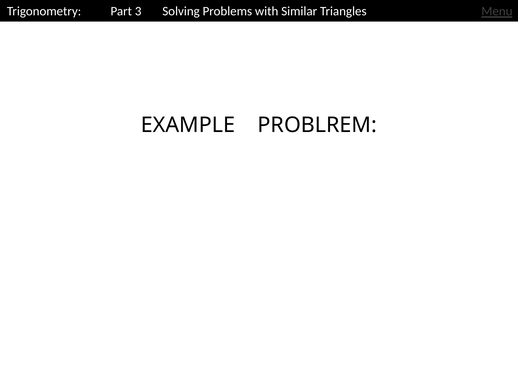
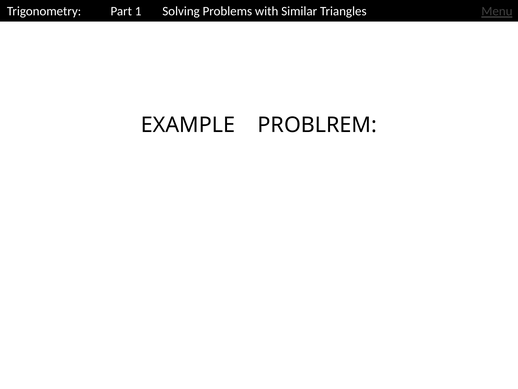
3: 3 -> 1 (138, 11)
